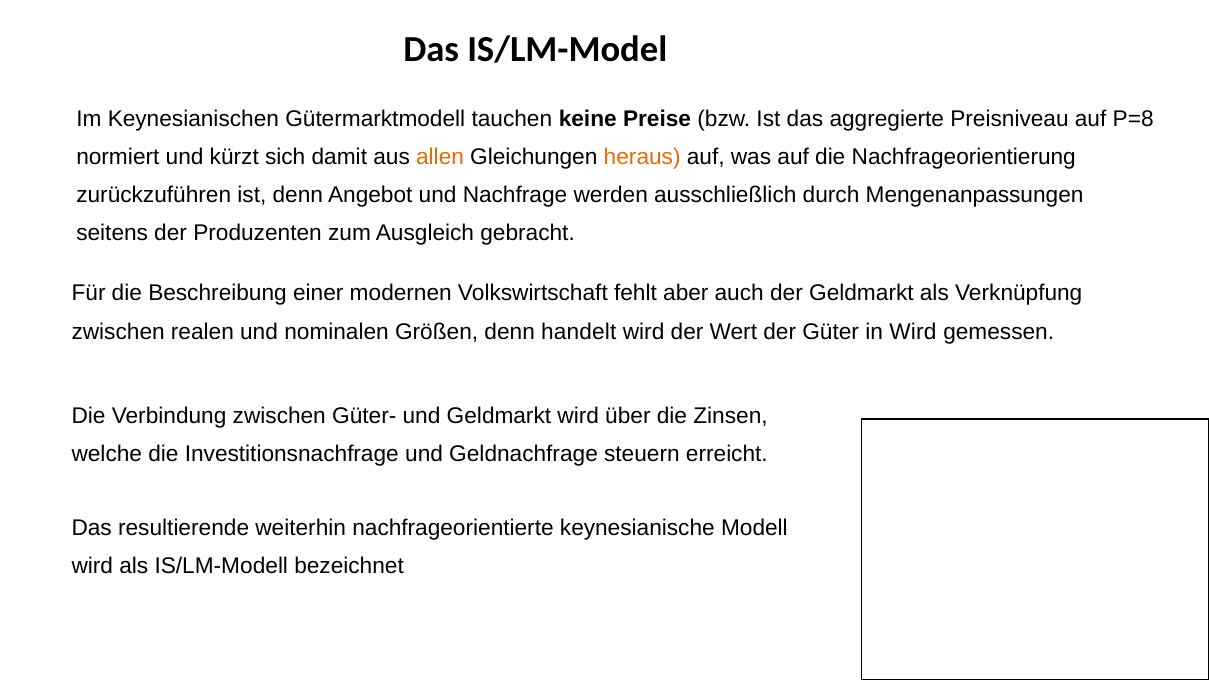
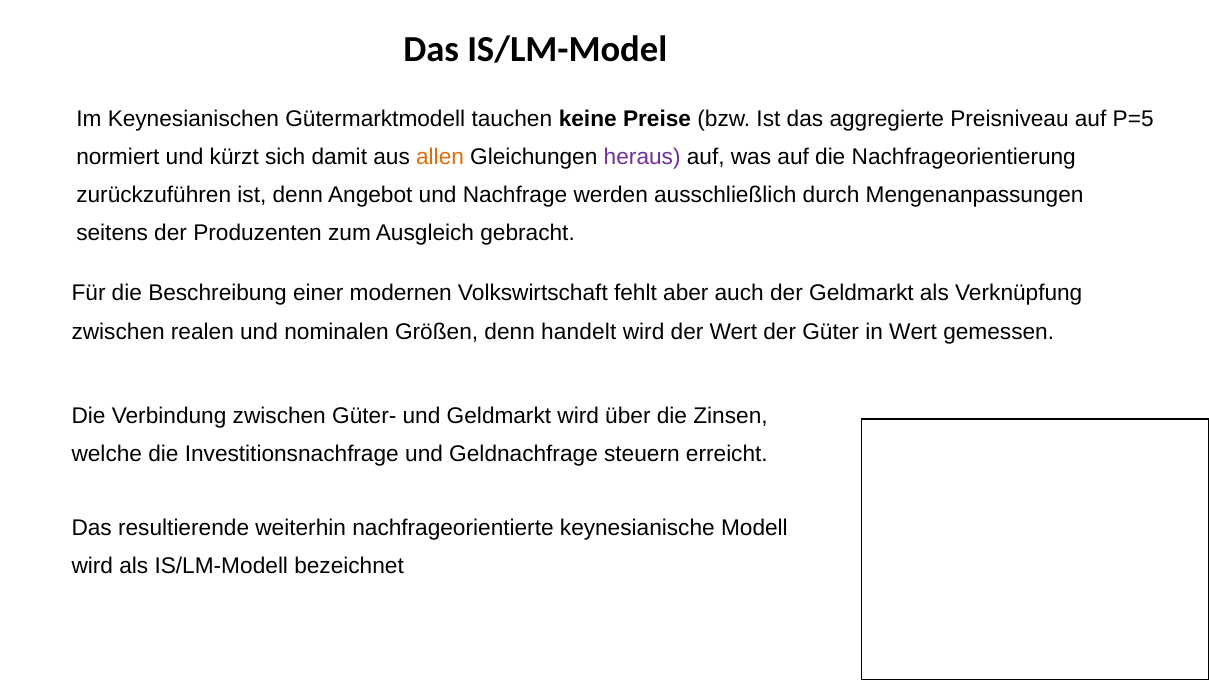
P=8: P=8 -> P=5 (1133, 119)
heraus colour: orange -> purple (642, 157)
in Wird: Wird -> Wert (913, 332)
